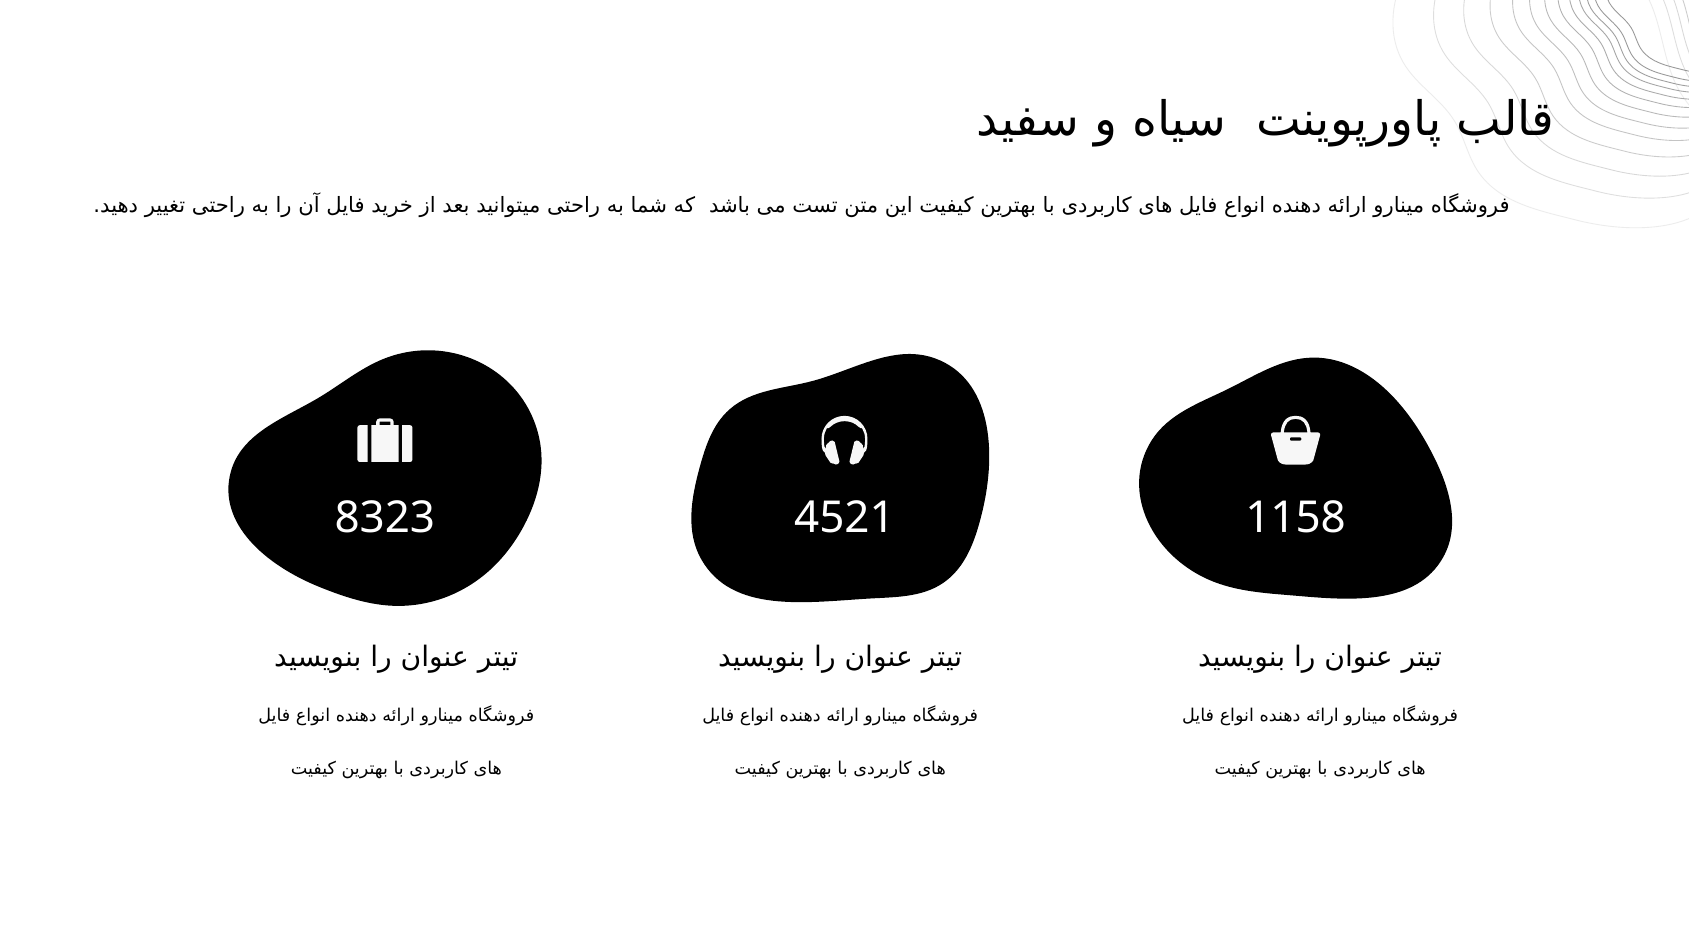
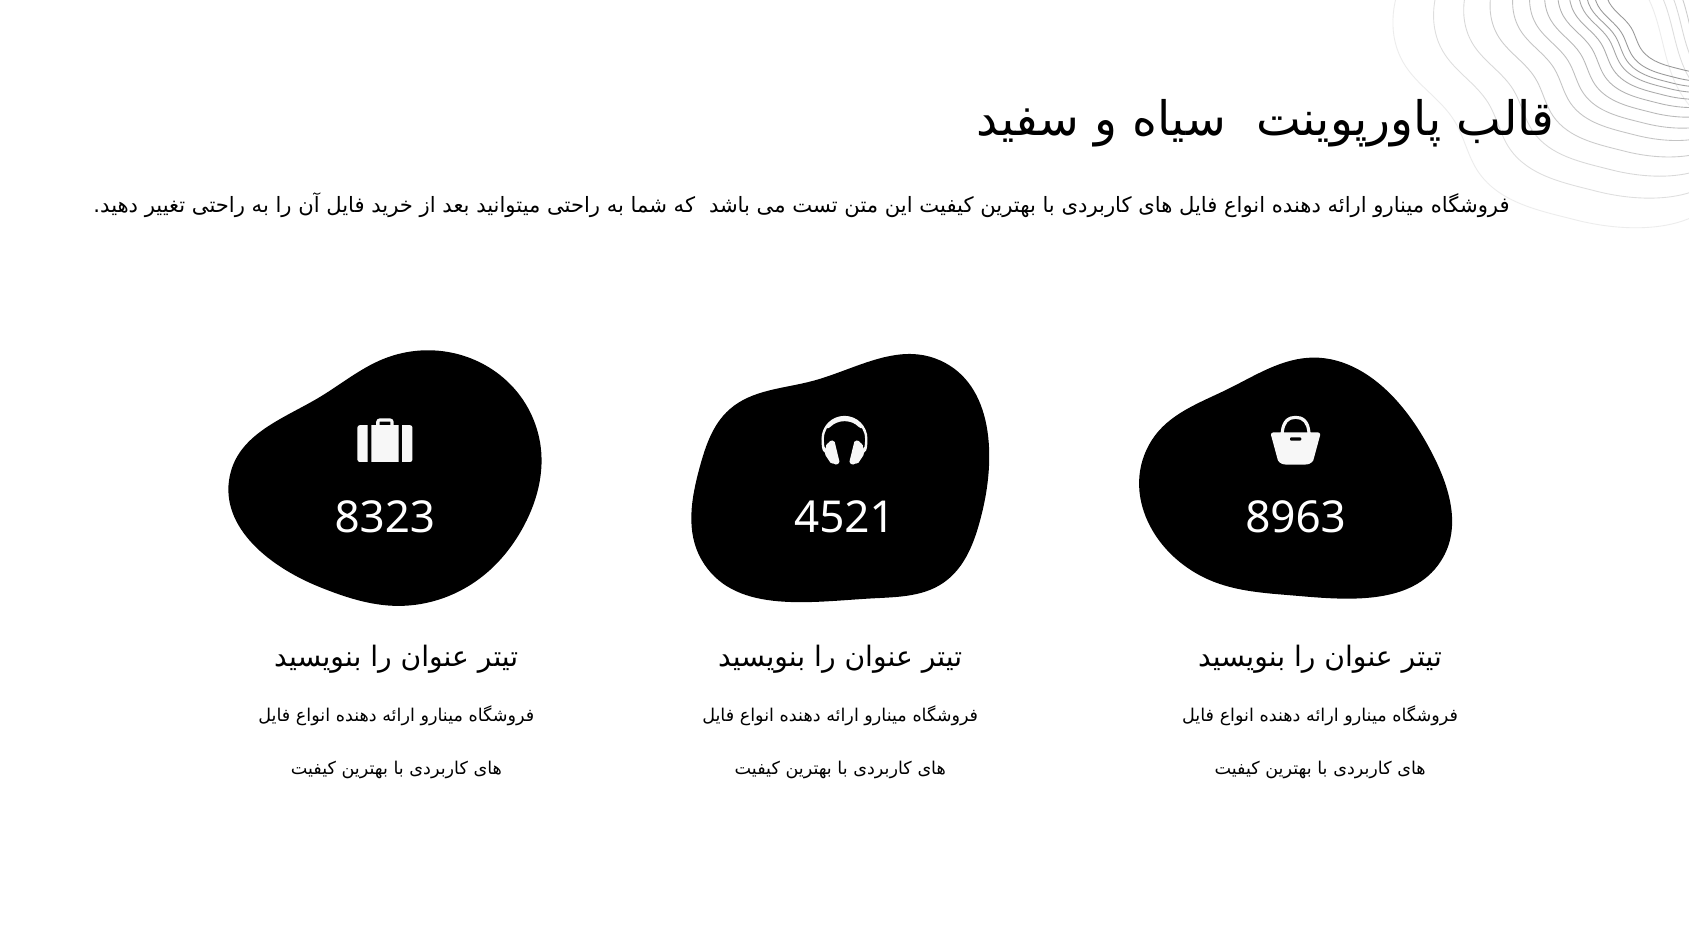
1158: 1158 -> 8963 (1296, 518)
